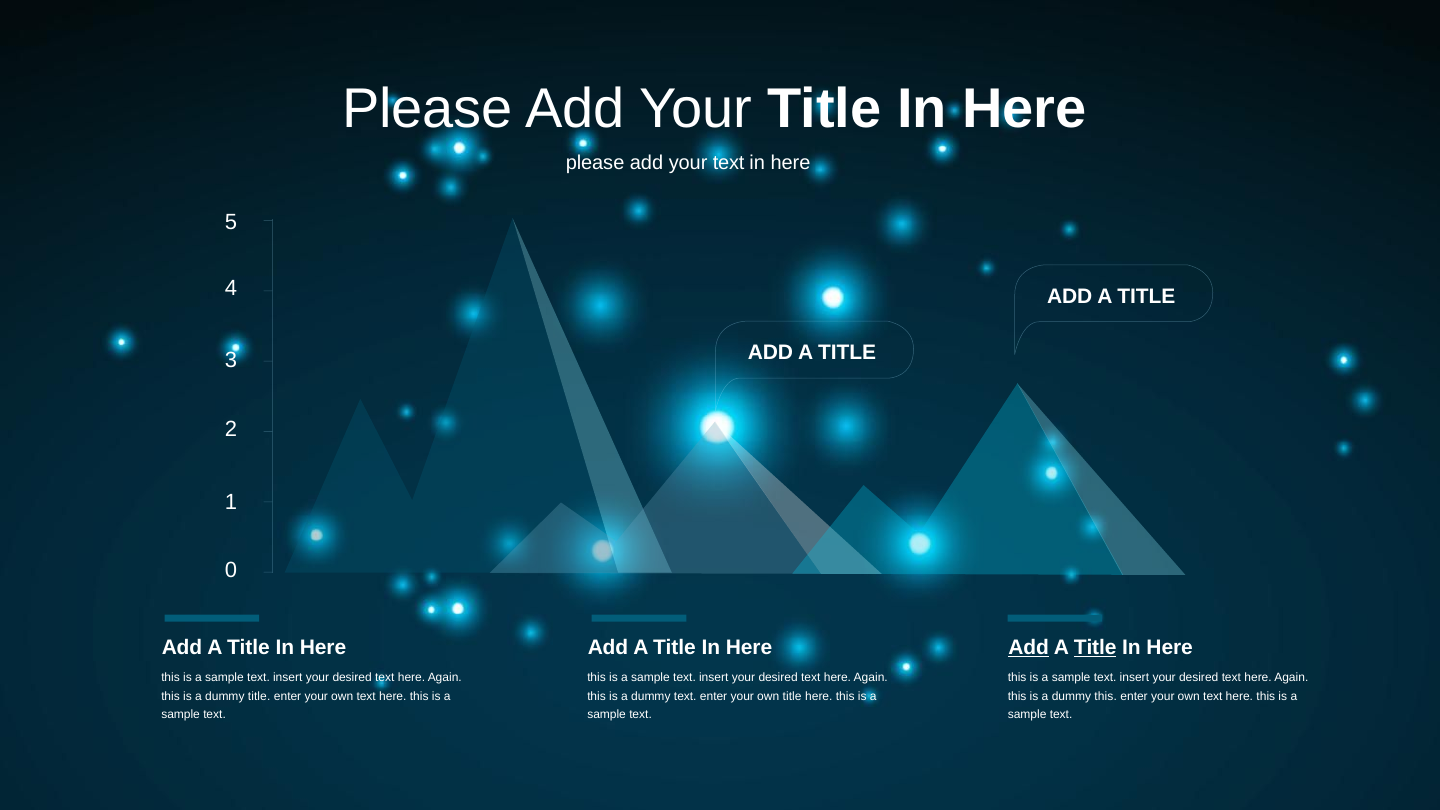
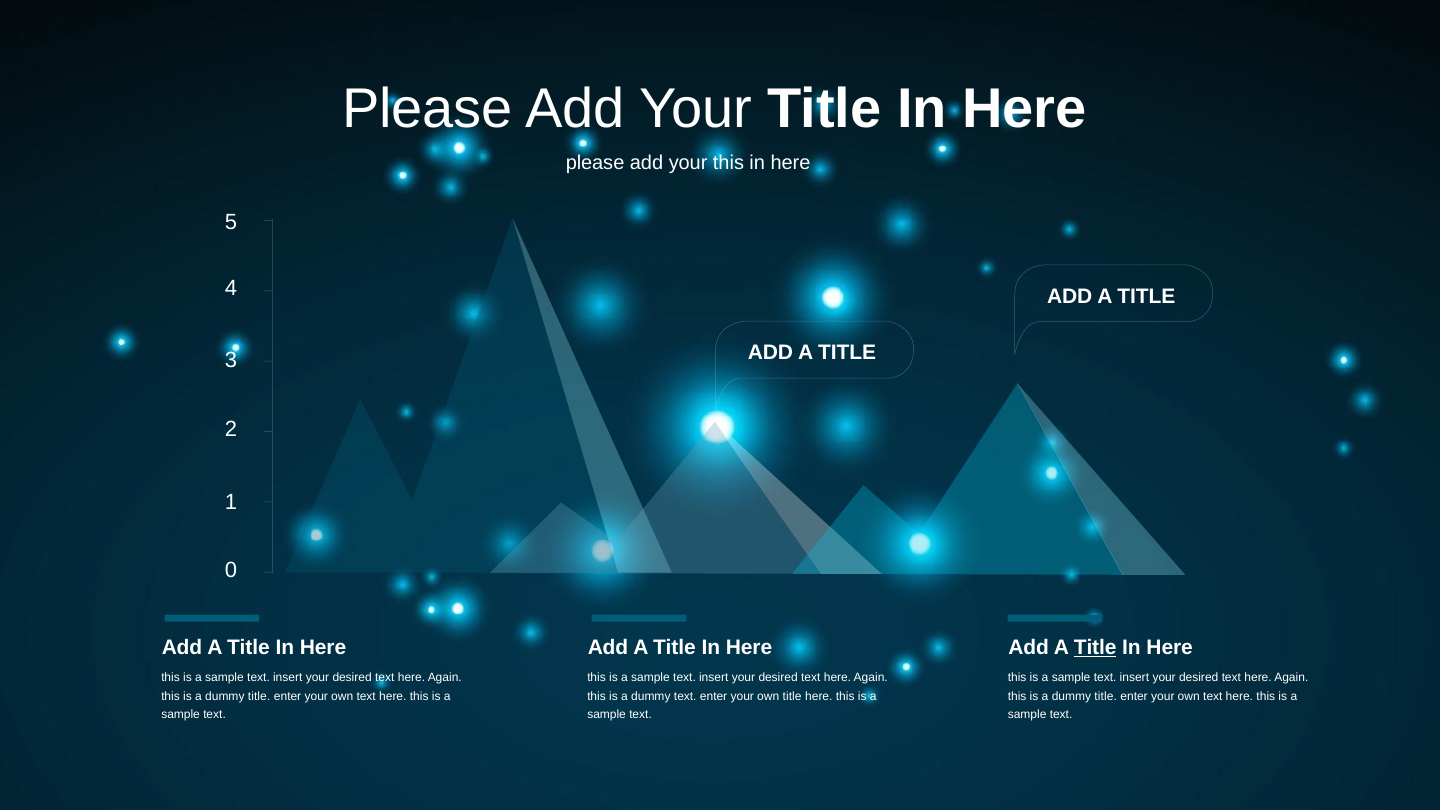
your text: text -> this (728, 162)
Add underline: present -> none (1029, 648)
this: this -> title (1106, 696)
